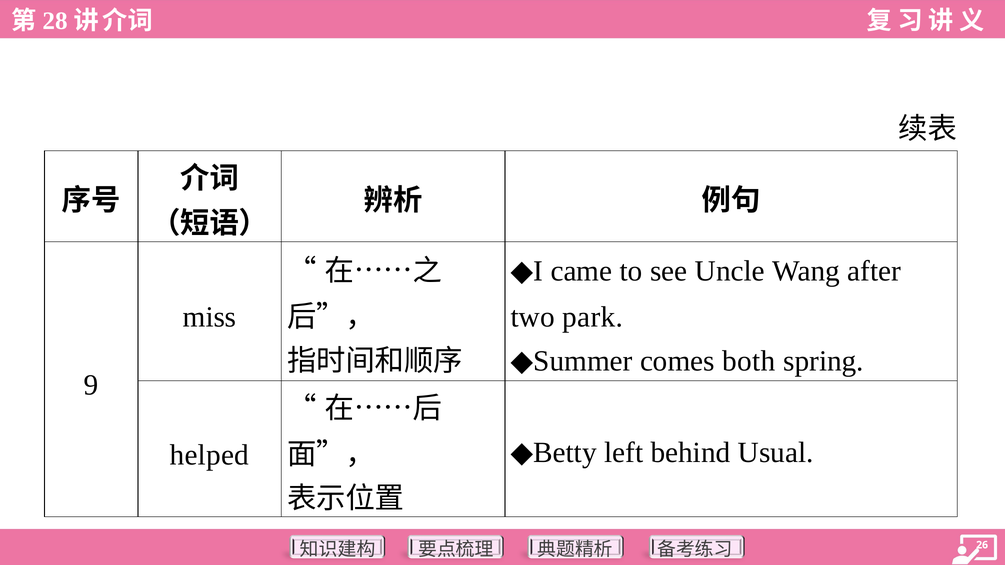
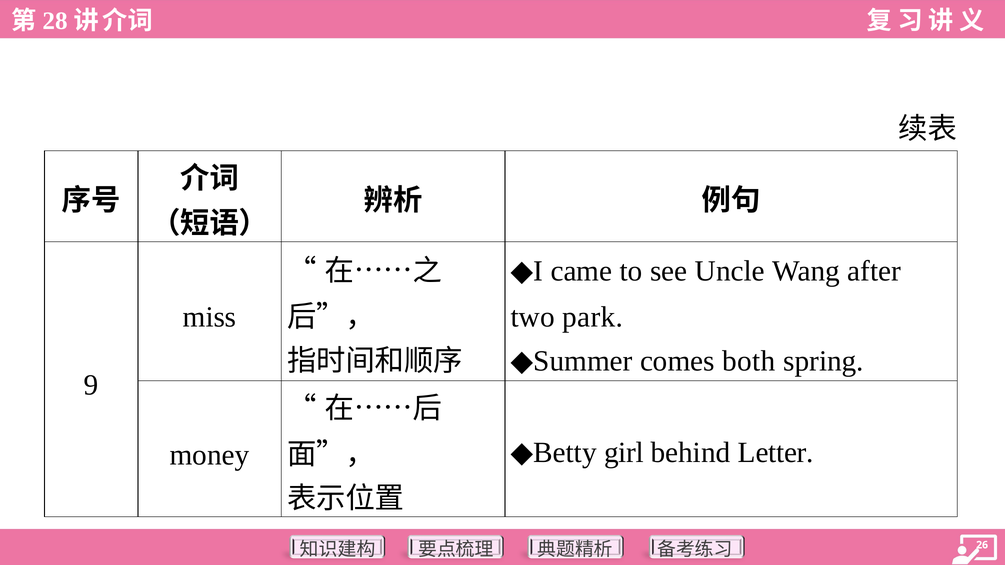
left: left -> girl (624, 453)
Usual: Usual -> Letter (776, 453)
helped: helped -> money (210, 455)
